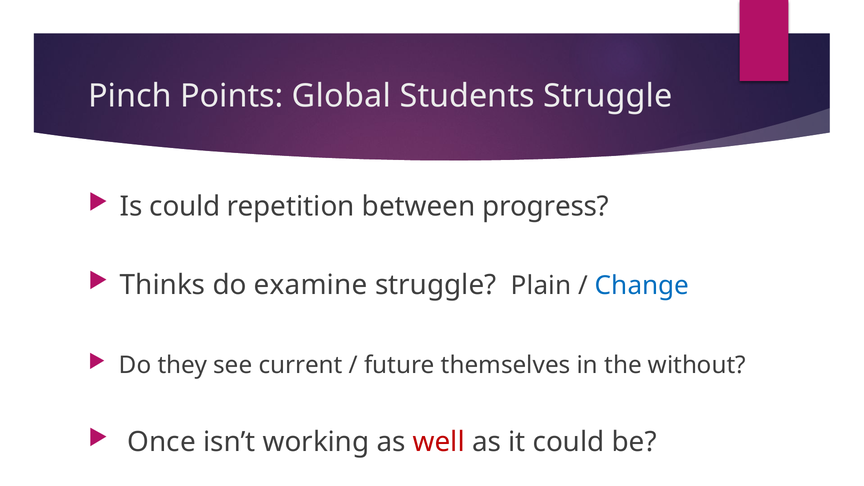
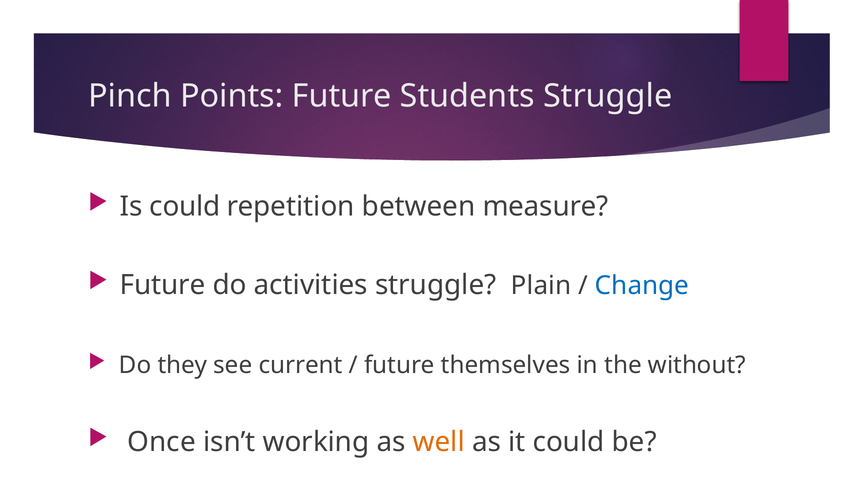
Points Global: Global -> Future (342, 96)
progress: progress -> measure (546, 206)
Thinks: Thinks -> Future (163, 285)
examine: examine -> activities (311, 285)
well colour: red -> orange (439, 442)
